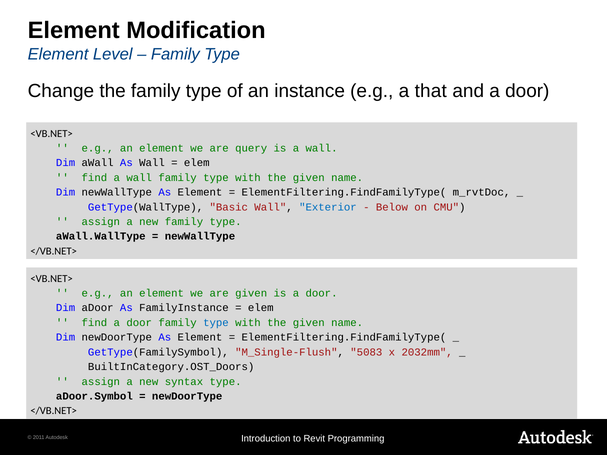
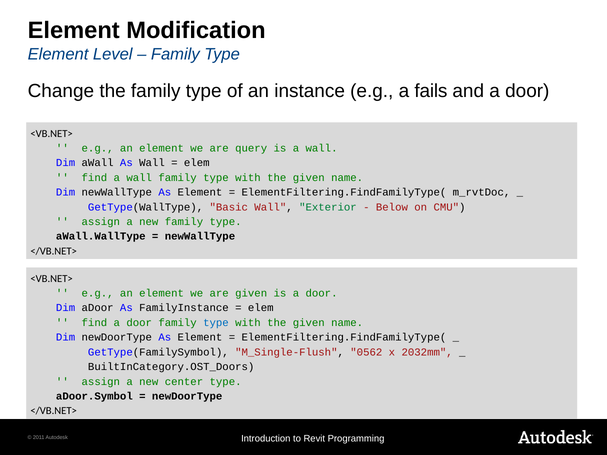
that: that -> fails (431, 91)
Exterior colour: blue -> green (328, 207)
5083: 5083 -> 0562 (366, 352)
syntax: syntax -> center (184, 382)
